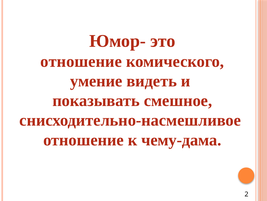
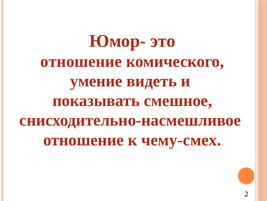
чему-дама: чему-дама -> чему-смех (181, 140)
